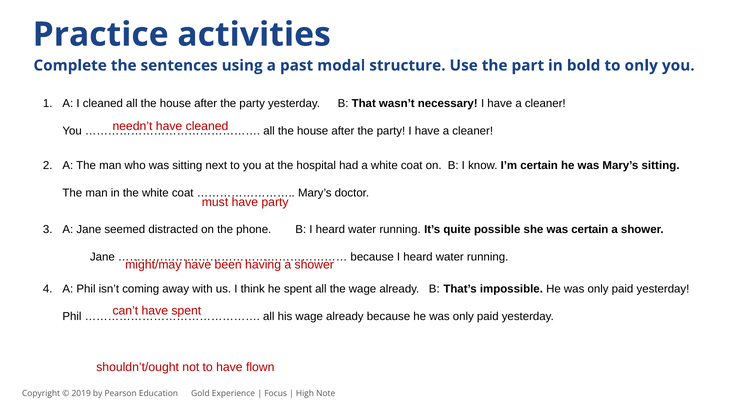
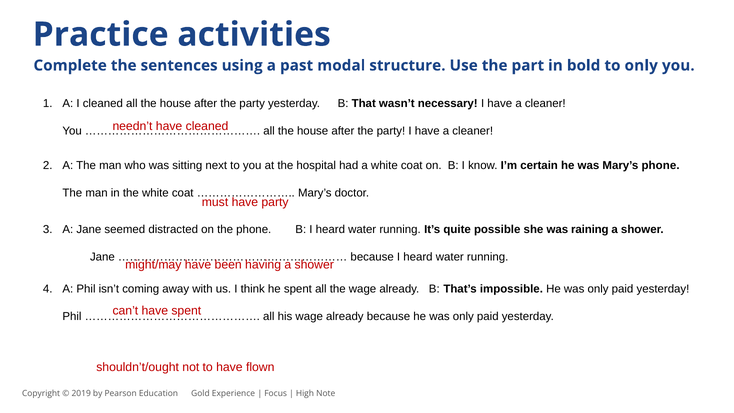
Mary’s sitting: sitting -> phone (661, 166)
was certain: certain -> raining (590, 229)
